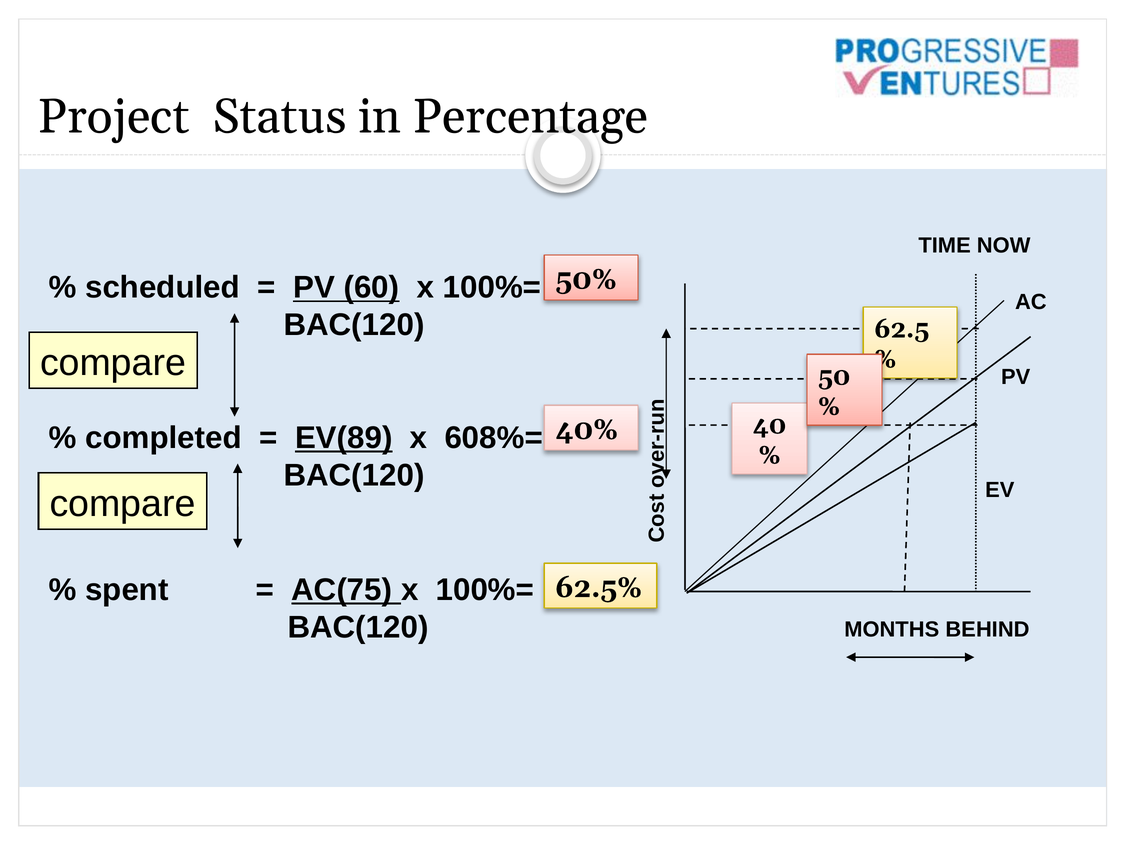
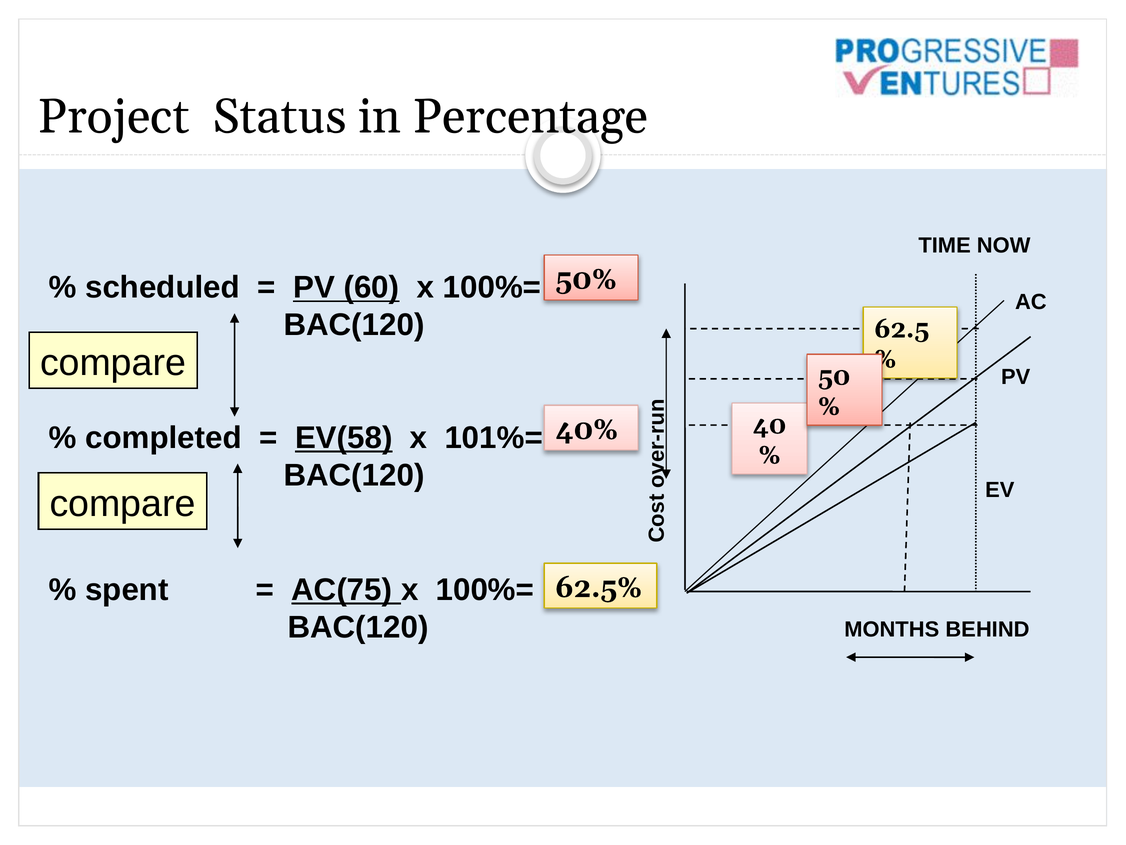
EV(89: EV(89 -> EV(58 (344, 437)
608%=: 608%= -> 101%= (494, 437)
